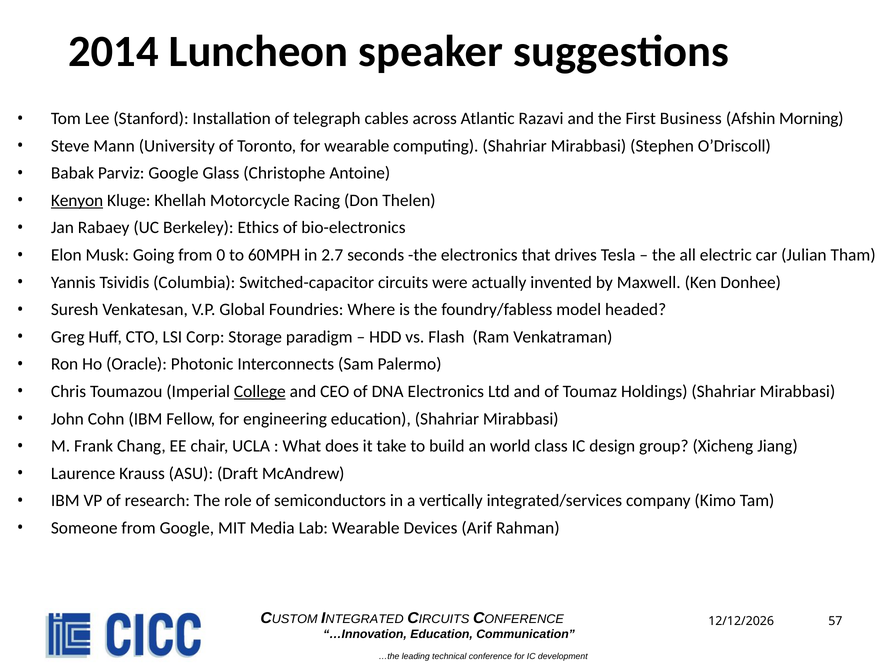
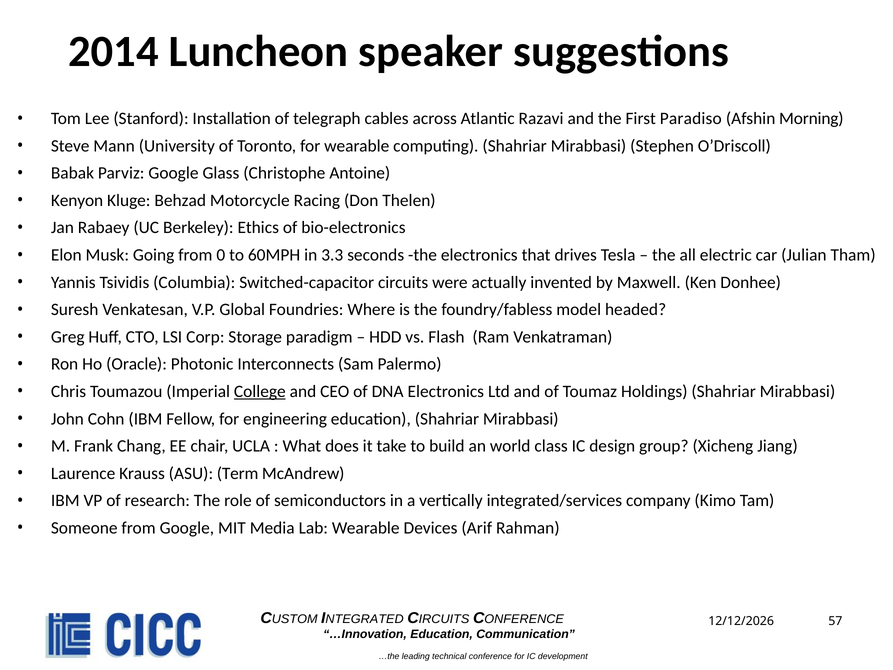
Business: Business -> Paradiso (691, 119)
Kenyon underline: present -> none (77, 200)
Khellah: Khellah -> Behzad (180, 200)
2.7: 2.7 -> 3.3 (332, 255)
Draft: Draft -> Term (238, 473)
